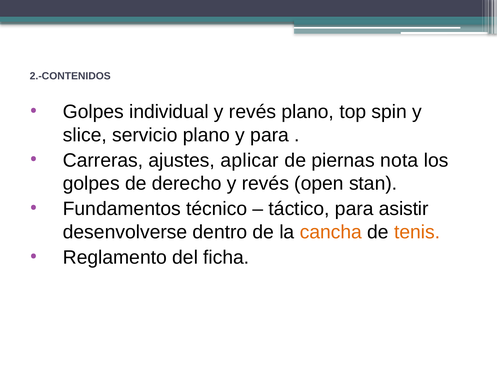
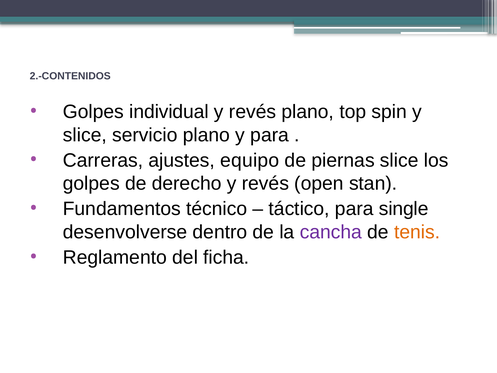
aplicar: aplicar -> equipo (250, 160)
piernas nota: nota -> slice (399, 160)
asistir: asistir -> single (404, 209)
cancha colour: orange -> purple (331, 232)
